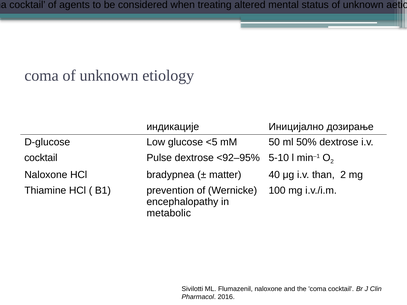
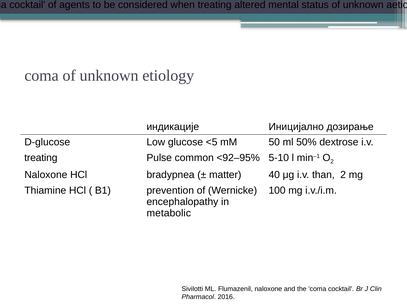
cocktail: cocktail -> treating (41, 158)
Pulse dextrose: dextrose -> common (194, 158)
